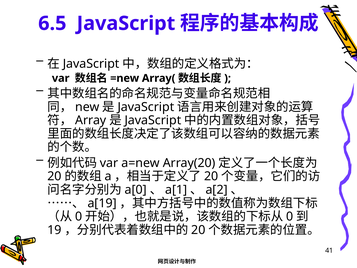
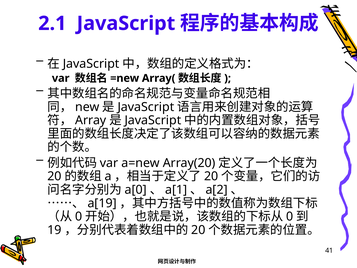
6.5: 6.5 -> 2.1 (52, 23)
